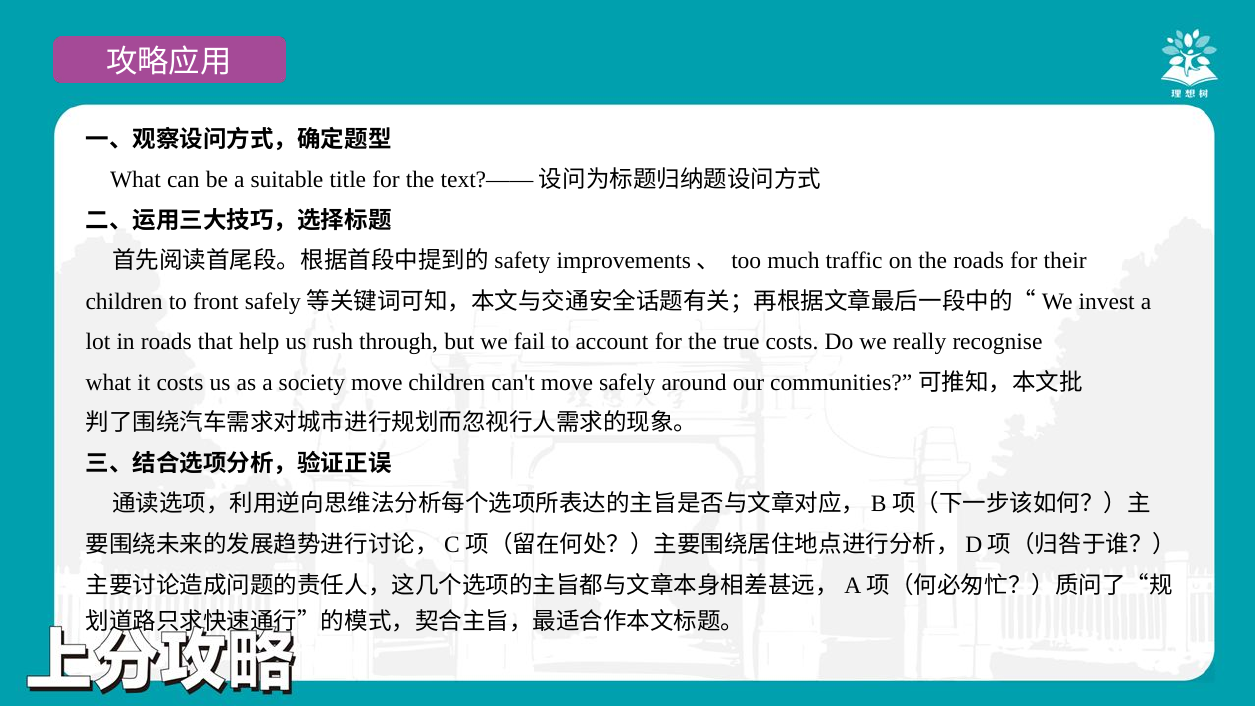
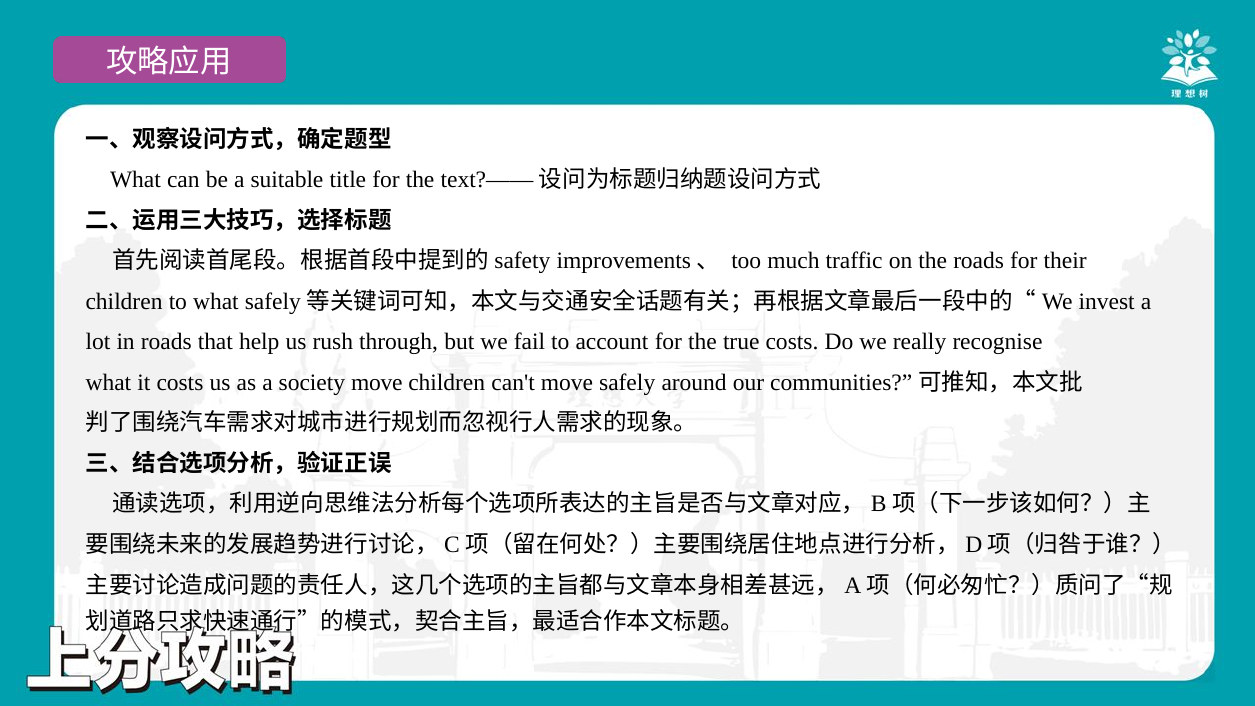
to front: front -> what (216, 301)
